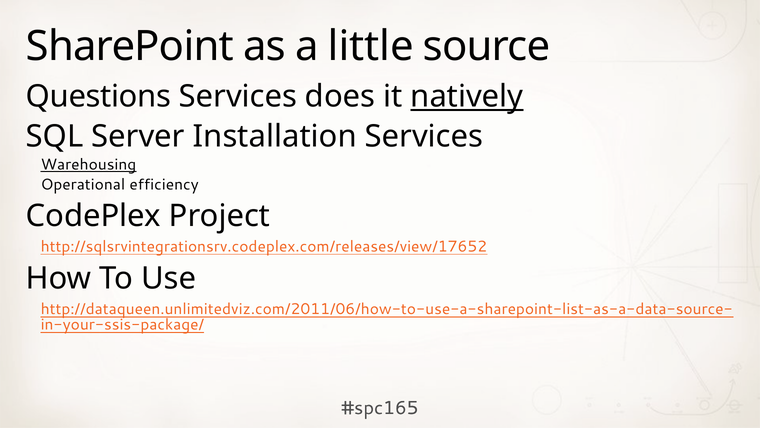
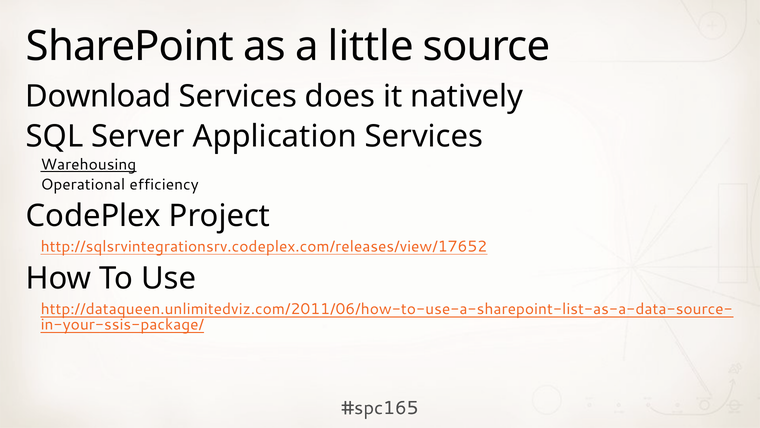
Questions: Questions -> Download (98, 96)
natively underline: present -> none (467, 96)
Installation: Installation -> Application (275, 136)
